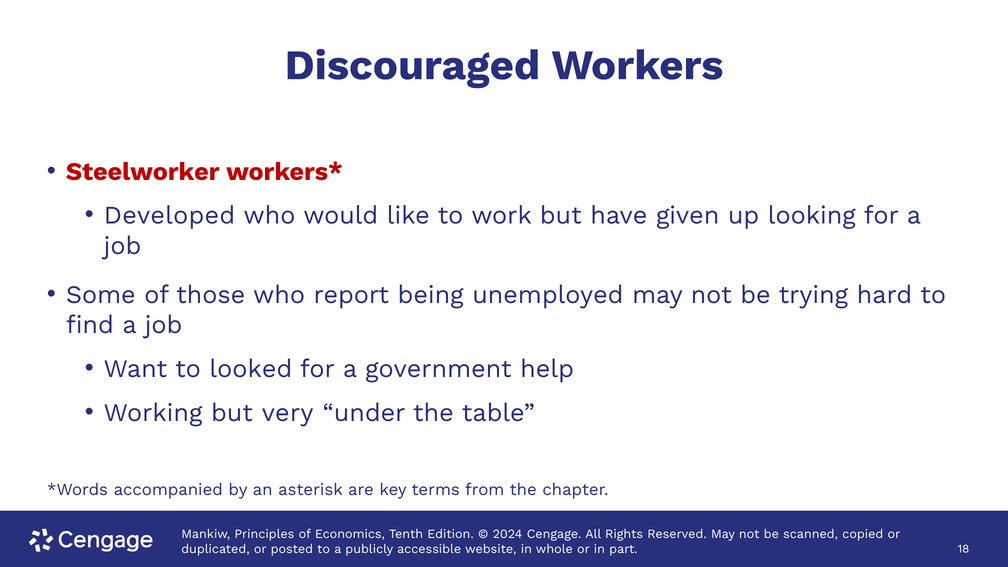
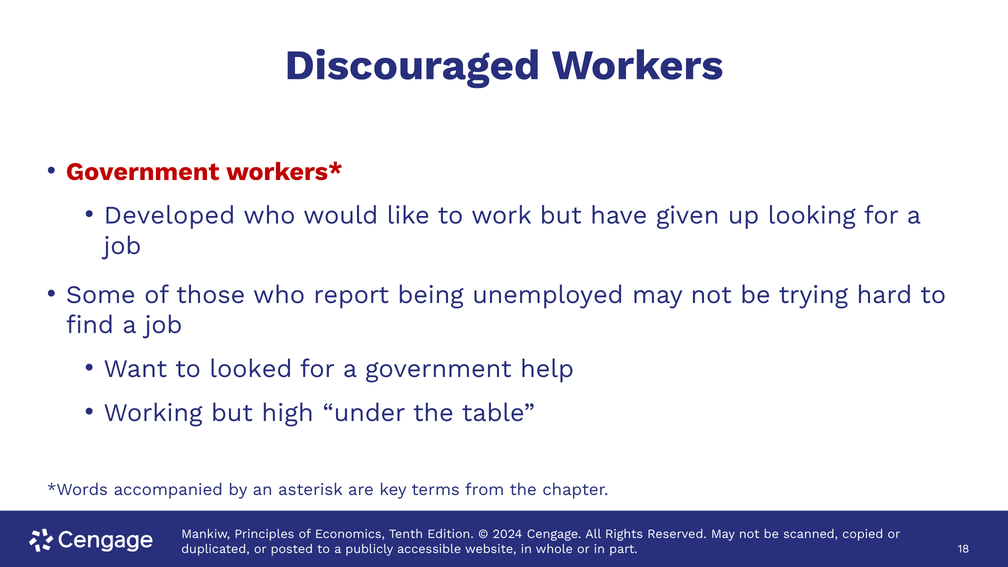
Steelworker: Steelworker -> Government (143, 172)
very: very -> high (288, 413)
